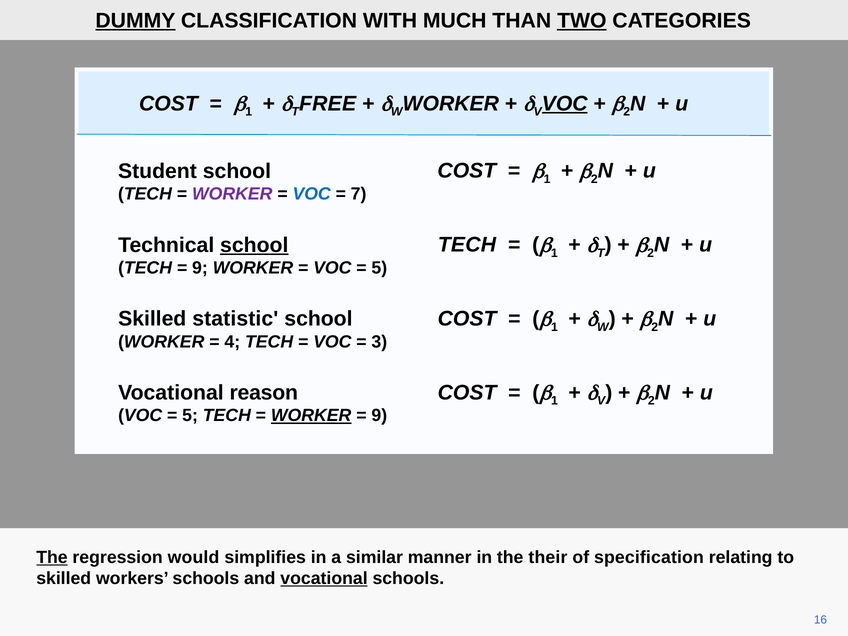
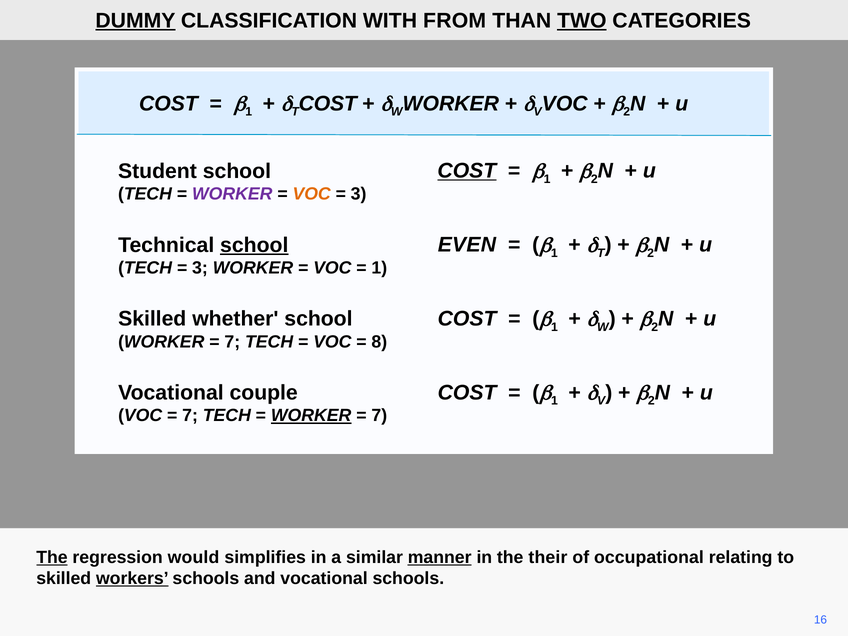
MUCH: MUCH -> FROM (455, 21)
FREE: FREE -> COST (328, 104)
VOC underline: present -> none (565, 104)
COST underline: none -> present (467, 171)
VOC colour: blue -> orange (312, 194)
7: 7 -> 3 (359, 194)
TECH: TECH -> EVEN (467, 245)
9: 9 -> 3 (200, 268)
5: 5 -> 1 (379, 268)
statistic: statistic -> whether (235, 319)
4: 4 -> 7 (232, 342)
3: 3 -> 8 (379, 342)
reason: reason -> couple (264, 393)
5: 5 -> 7 (190, 416)
9: 9 -> 7 (379, 416)
manner underline: none -> present (440, 557)
specification: specification -> occupational (649, 557)
workers underline: none -> present (132, 578)
vocational underline: present -> none (324, 578)
